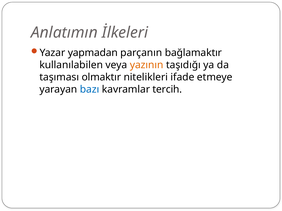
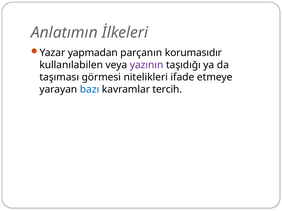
bağlamaktır: bağlamaktır -> korumasıdır (193, 53)
yazının colour: orange -> purple (147, 65)
olmaktır: olmaktır -> görmesi (101, 77)
